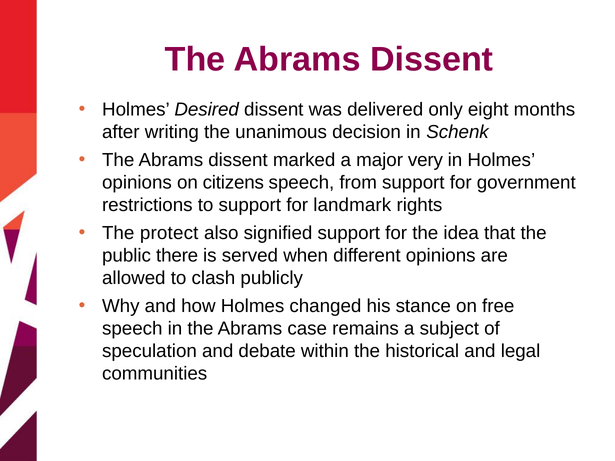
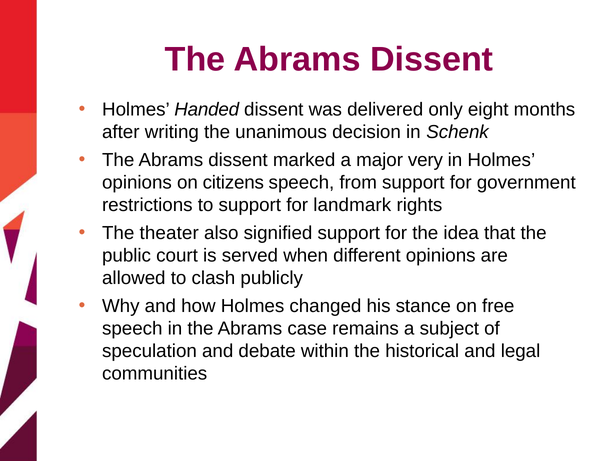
Desired: Desired -> Handed (207, 109)
protect: protect -> theater (169, 233)
there: there -> court (177, 256)
